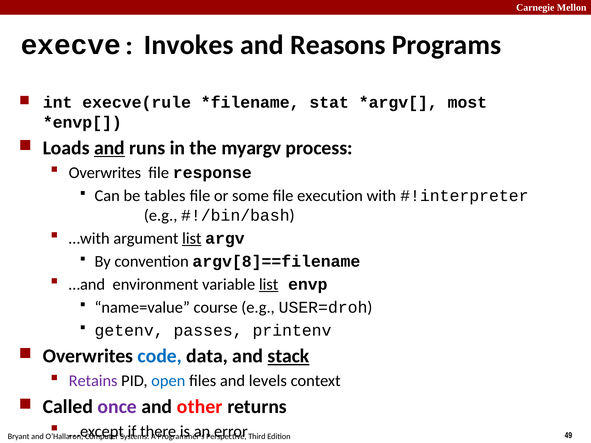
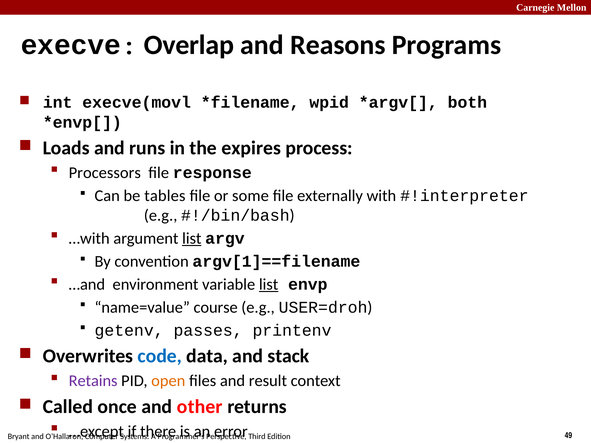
Invokes: Invokes -> Overlap (189, 45)
execve(rule: execve(rule -> execve(movl (137, 103)
stat: stat -> wpid (329, 103)
most: most -> both (467, 103)
and underline: present -> none (109, 148)
myargv: myargv -> expires (251, 148)
Overwrites: Overwrites -> Processors (105, 173)
execution: execution -> externally (330, 196)
argv[8]==filename: argv[8]==filename -> argv[1]==filename (276, 262)
stack underline: present -> none (289, 356)
open colour: blue -> orange (168, 381)
levels: levels -> result (268, 381)
once colour: purple -> black (117, 407)
